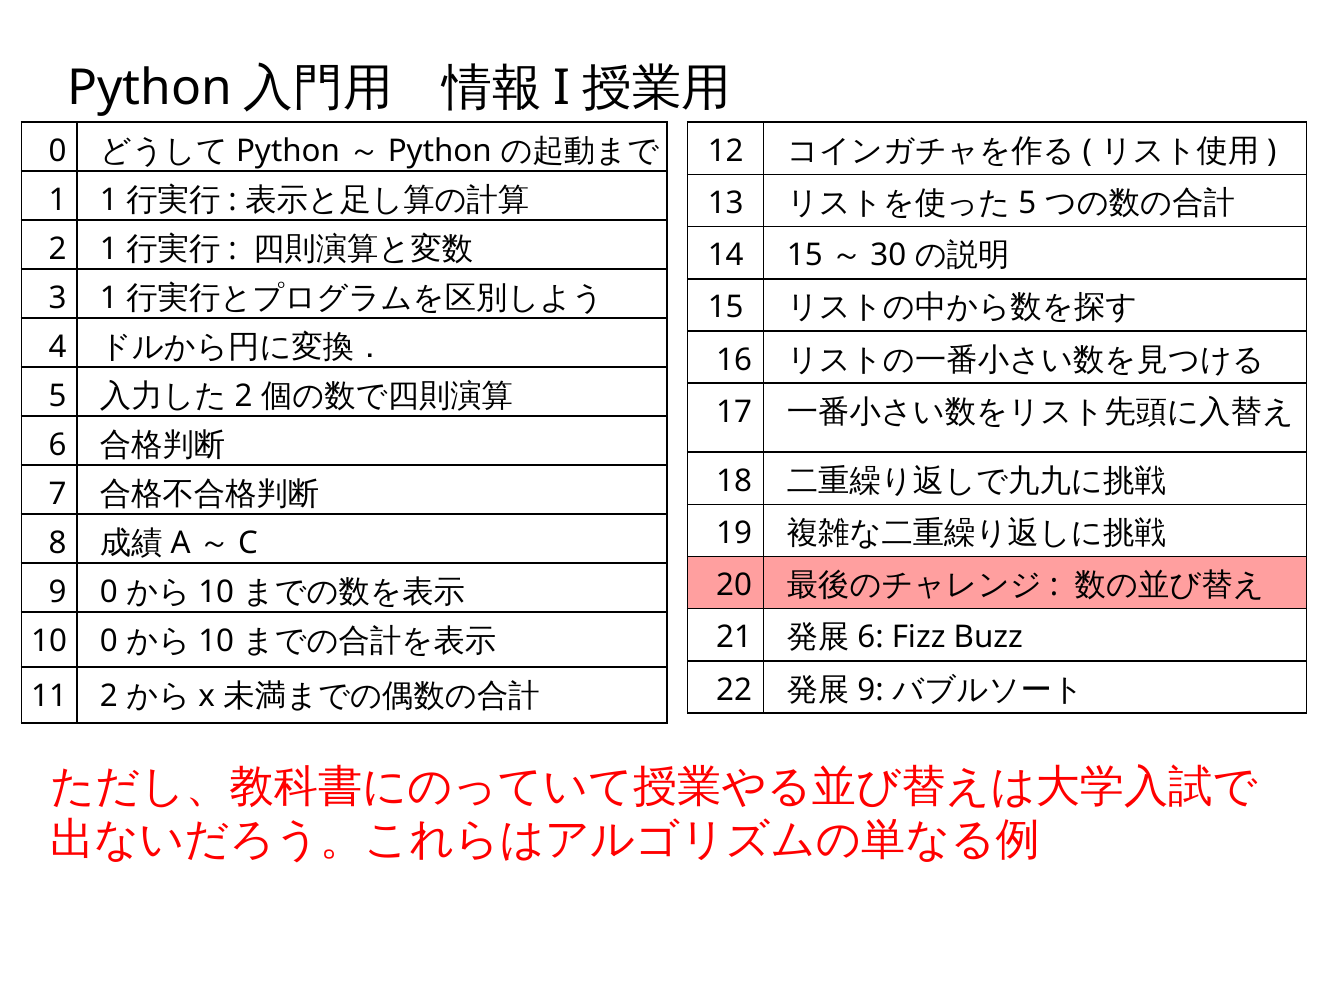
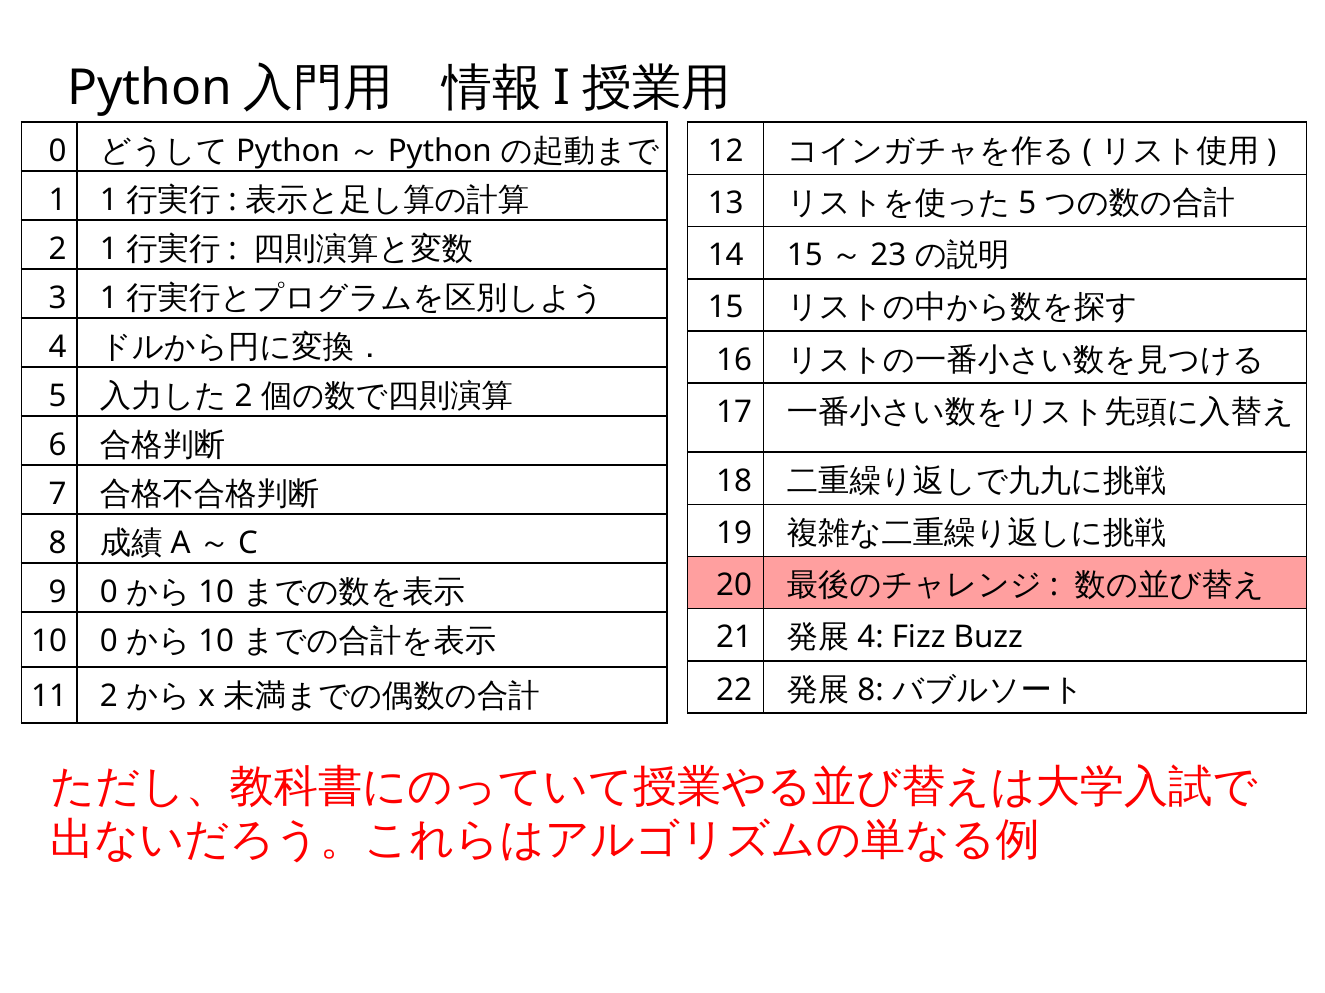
30: 30 -> 23 (888, 256)
6: 6 -> 4 (871, 638)
9: 9 -> 8 (871, 690)
